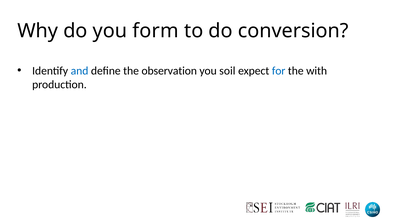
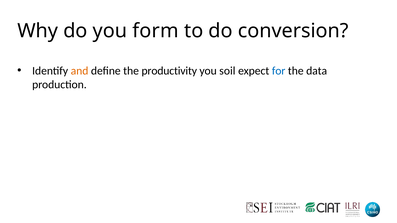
and colour: blue -> orange (80, 71)
observation: observation -> productivity (169, 71)
with: with -> data (317, 71)
